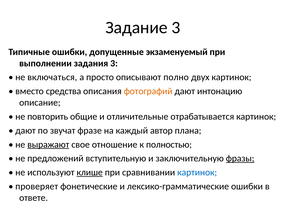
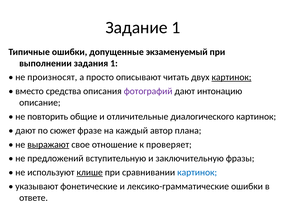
Задание 3: 3 -> 1 (176, 28)
задания 3: 3 -> 1 (114, 63)
включаться: включаться -> произносят (52, 77)
полно: полно -> читать (176, 77)
картинок underline: none -> present (231, 77)
фотографий colour: orange -> purple (148, 91)
отрабатывается: отрабатывается -> диалогического (202, 117)
звучат: звучат -> сюжет (63, 131)
полностью: полностью -> проверяет (169, 145)
фразы underline: present -> none (240, 159)
проверяет: проверяет -> указывают (37, 187)
